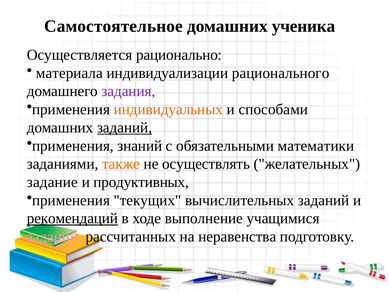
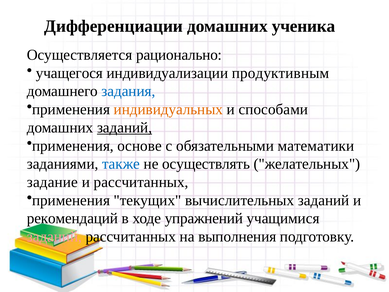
Самостоятельное: Самостоятельное -> Дифференциации (114, 26)
материала: материала -> учащегося (69, 73)
рационального: рационального -> продуктивным (281, 73)
задания colour: purple -> blue (128, 91)
знаний: знаний -> основе (140, 146)
также colour: orange -> blue (121, 164)
и продуктивных: продуктивных -> рассчитанных (141, 182)
рекомендаций underline: present -> none (72, 218)
выполнение: выполнение -> упражнений (204, 218)
неравенства: неравенства -> выполнения (237, 236)
